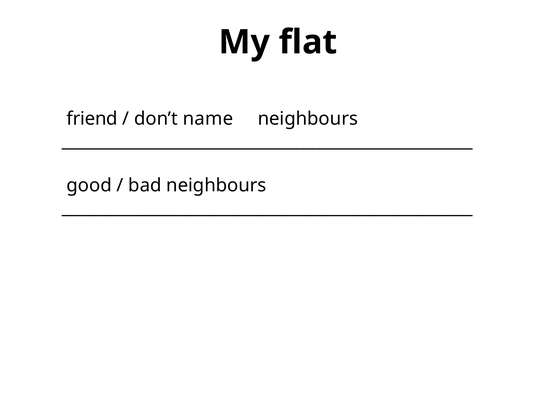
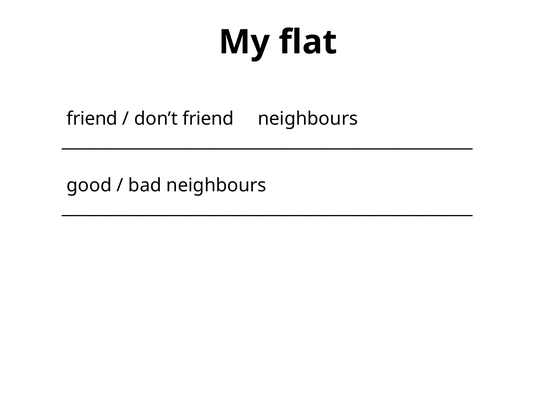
don’t name: name -> friend (208, 119)
